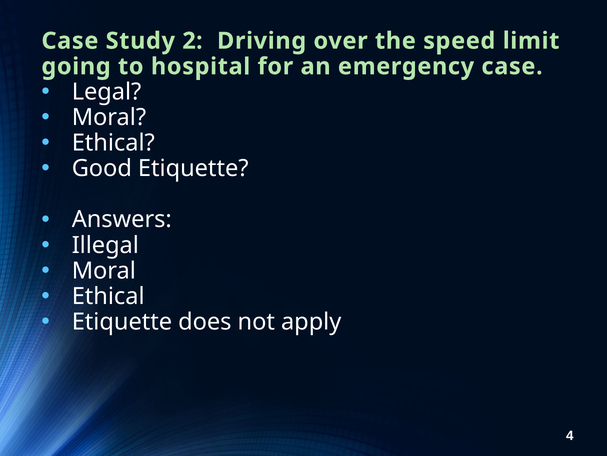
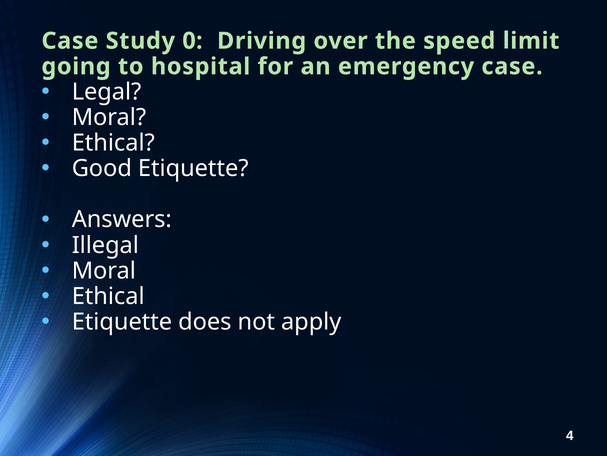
2: 2 -> 0 (192, 41)
